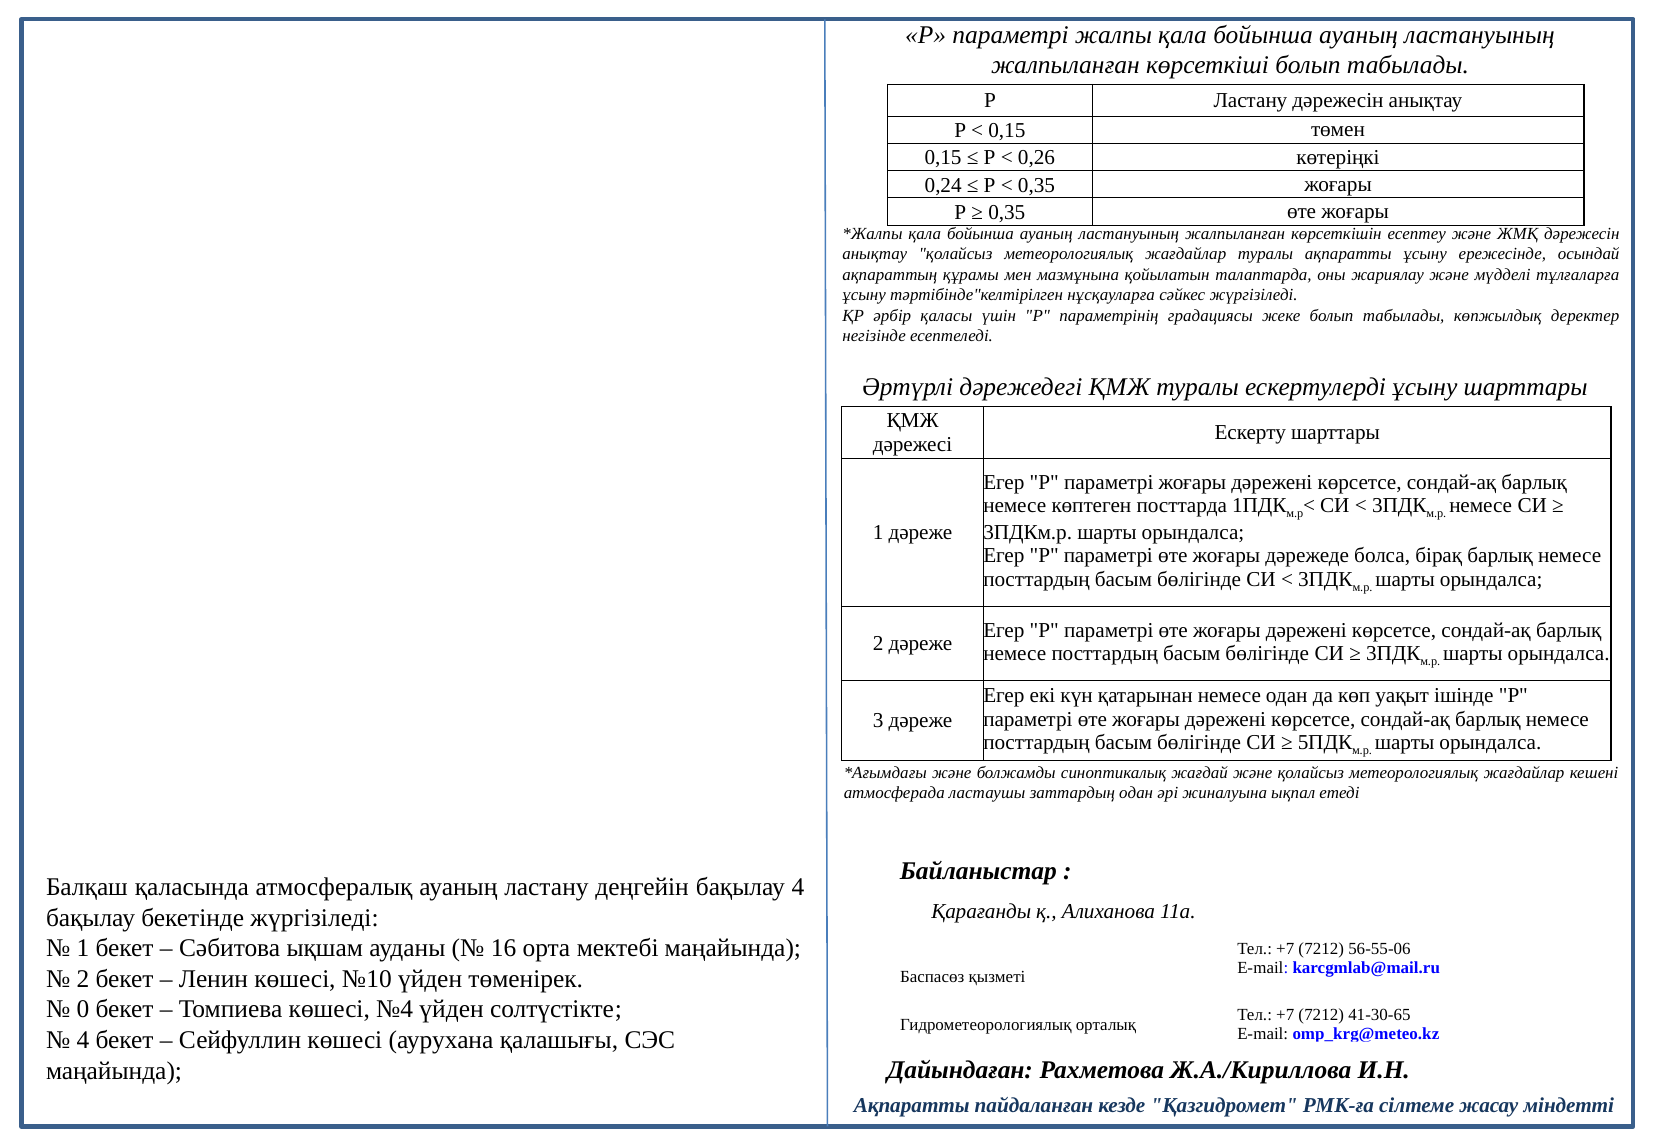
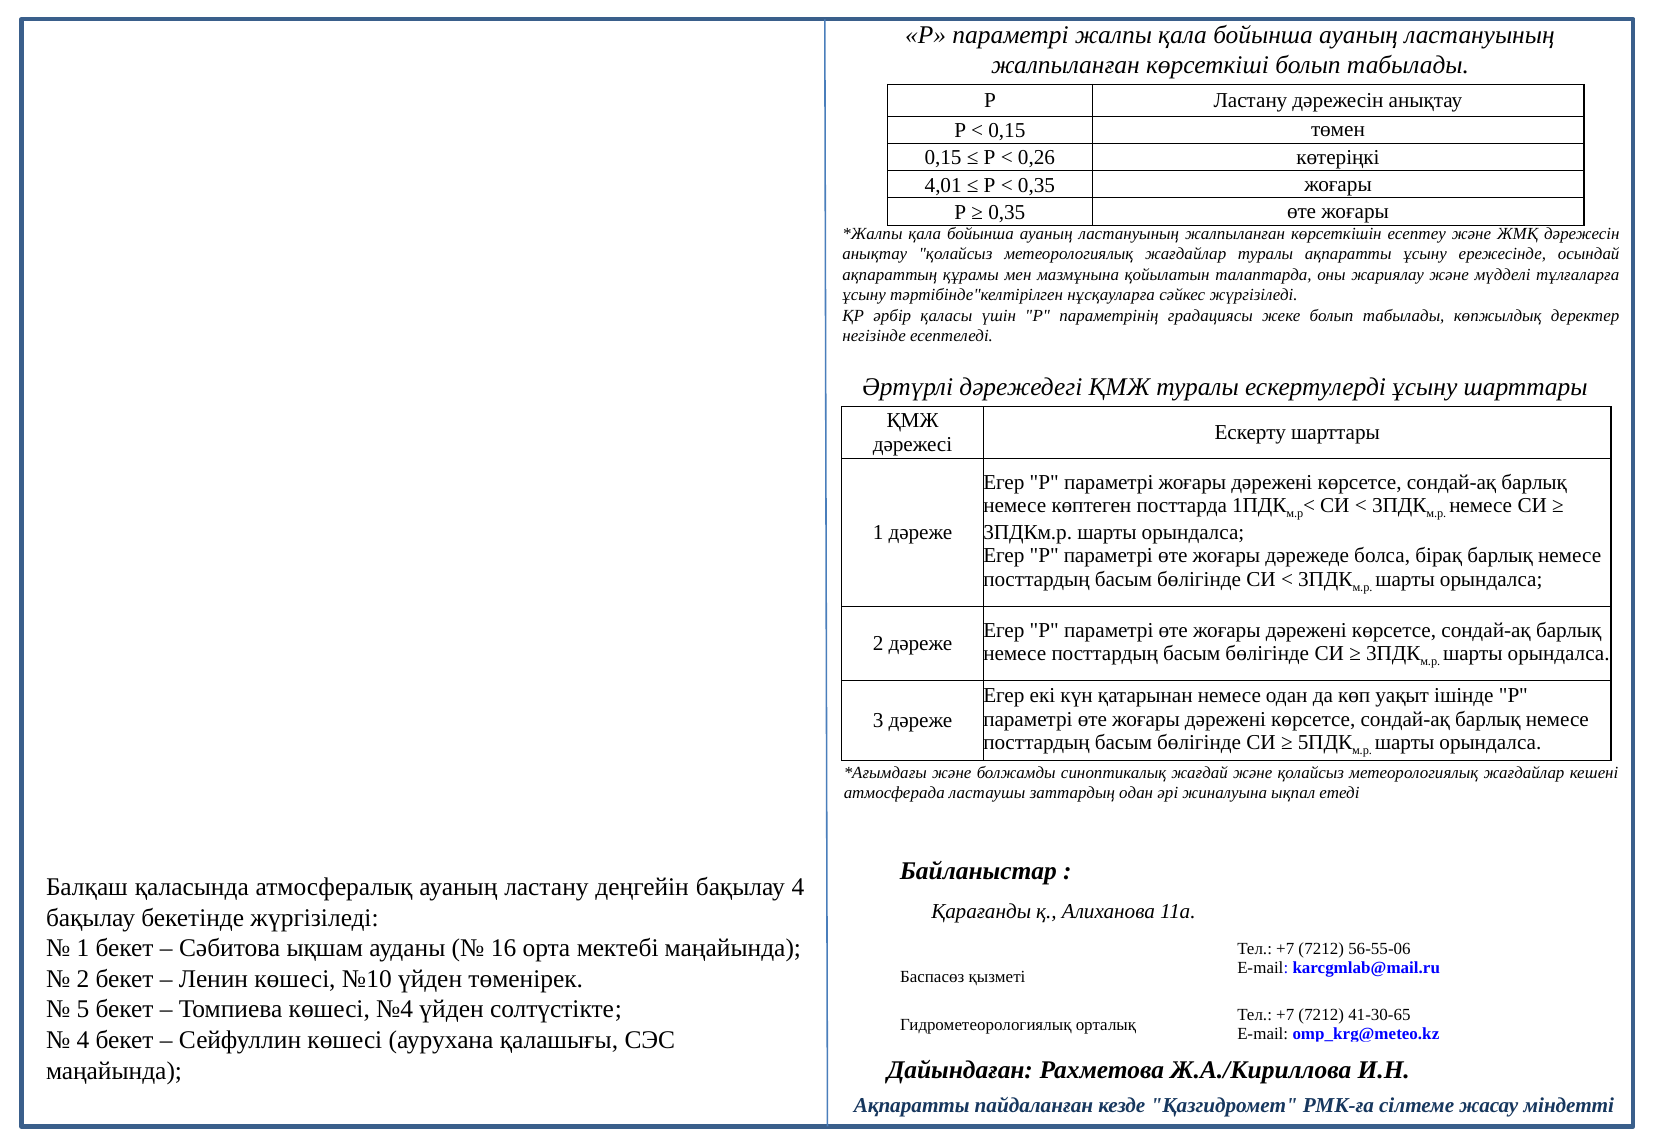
0,24: 0,24 -> 4,01 (943, 185)
0: 0 -> 5 (83, 1009)
